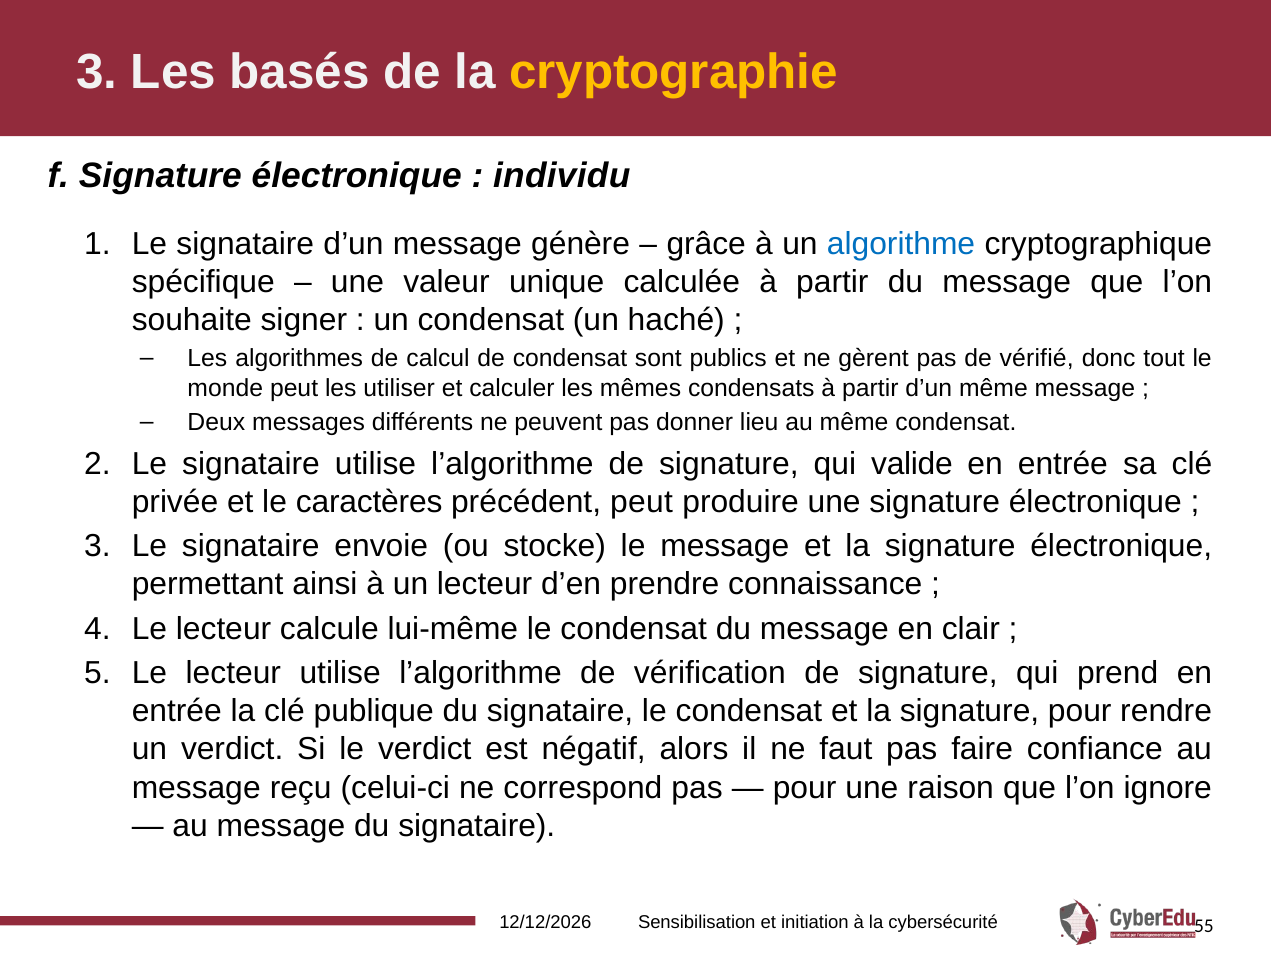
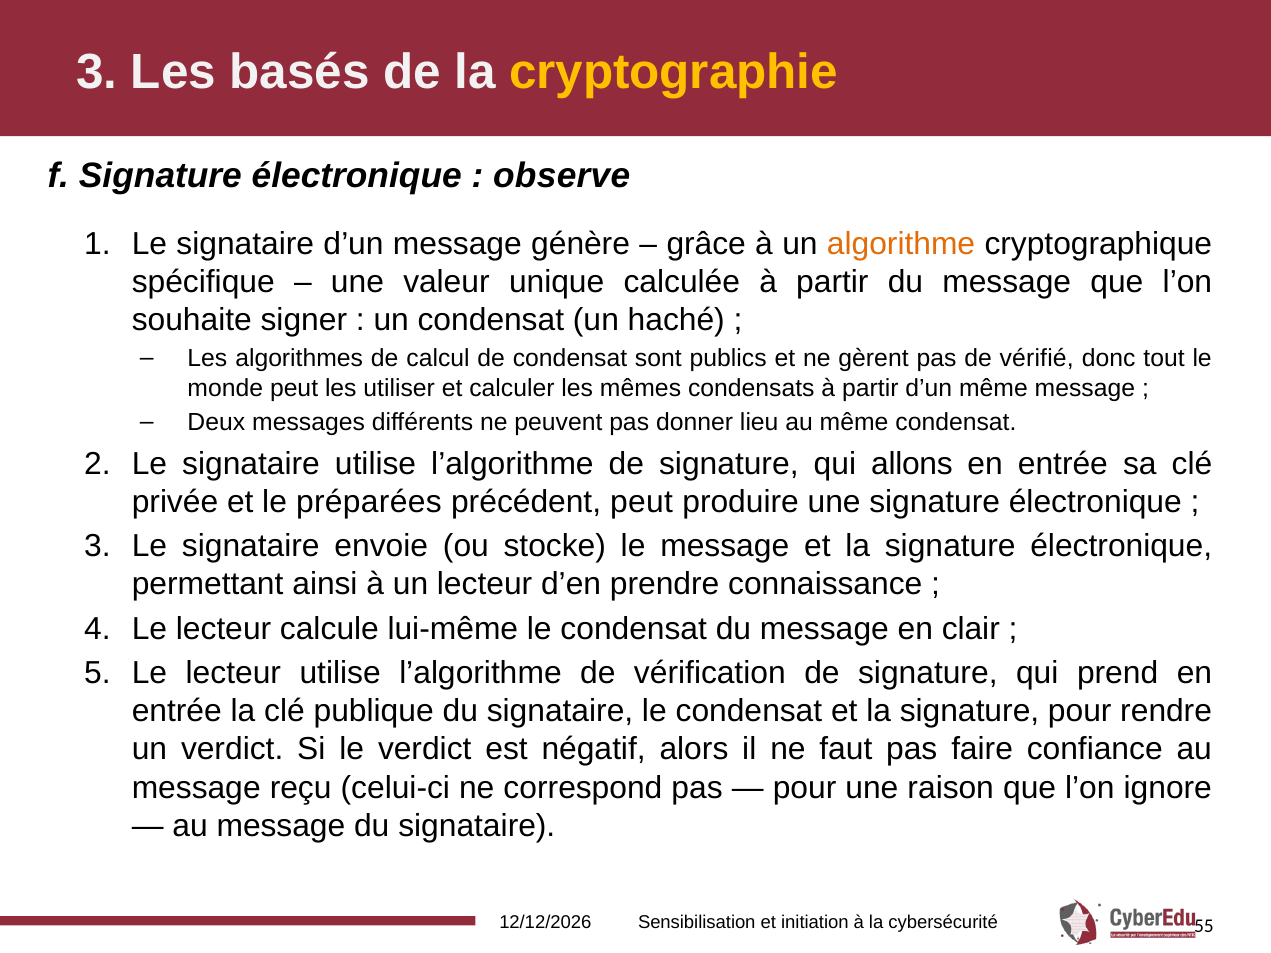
individu: individu -> observe (562, 176)
algorithme colour: blue -> orange (901, 244)
valide: valide -> allons (912, 464)
caractères: caractères -> préparées (369, 502)
